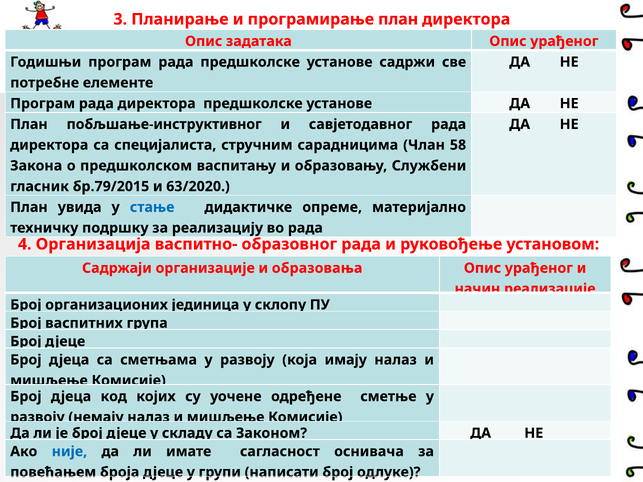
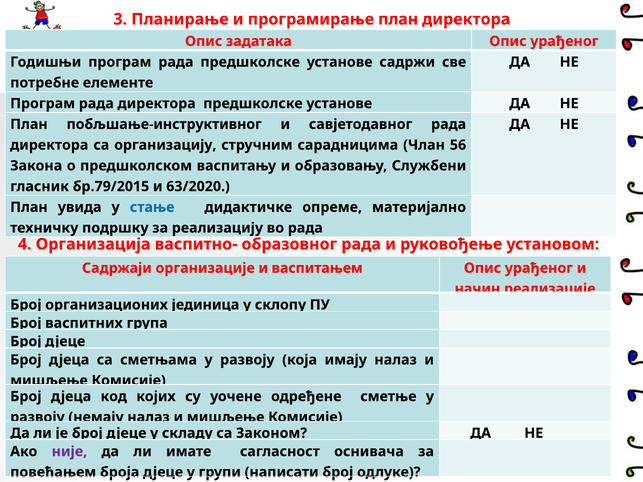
специјалиста: специјалиста -> организацију (165, 145)
58: 58 -> 56 (458, 145)
образовања: образовања -> васпитањем (317, 268)
није colour: blue -> purple (69, 452)
